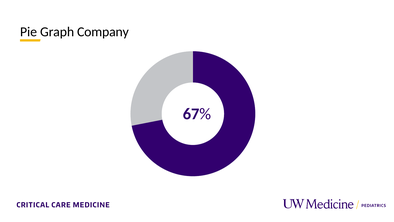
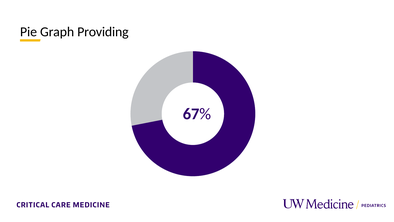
Company: Company -> Providing (103, 32)
